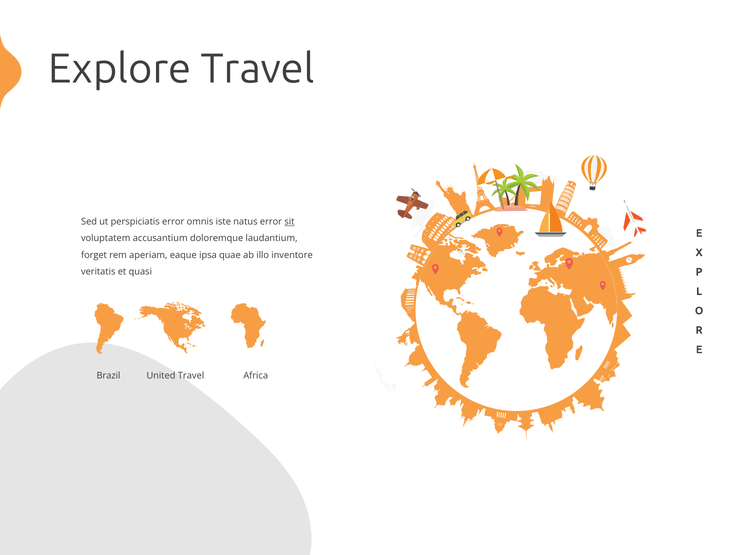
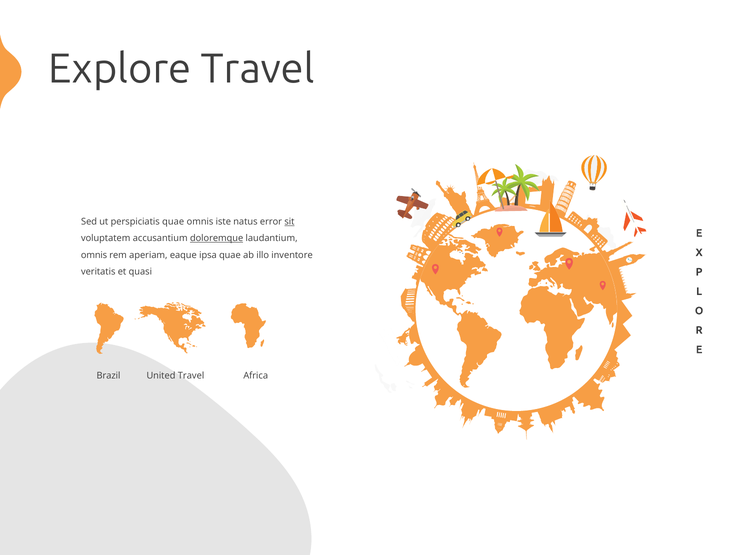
perspiciatis error: error -> quae (173, 222)
doloremque underline: none -> present (217, 238)
forget: forget -> omnis (94, 255)
